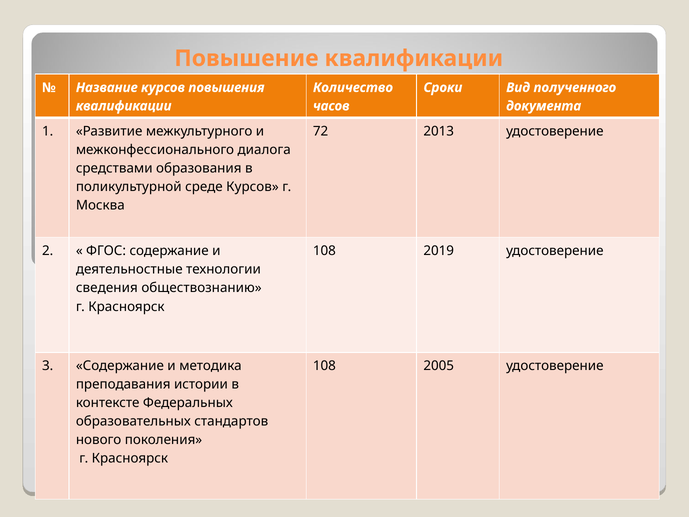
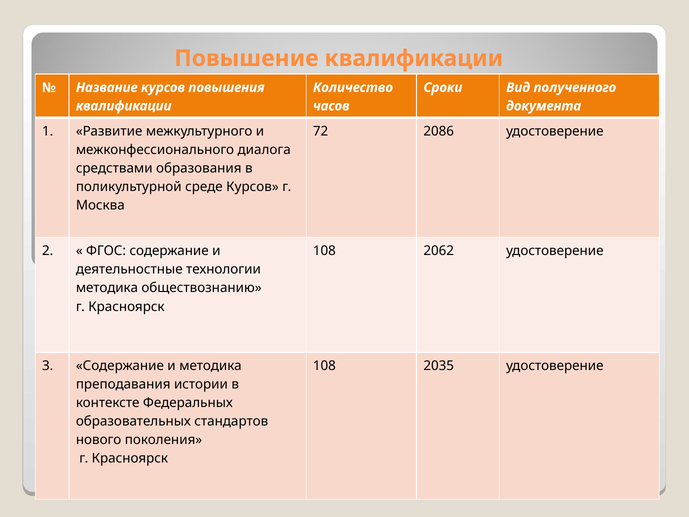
2013: 2013 -> 2086 (439, 131)
2019: 2019 -> 2062 (439, 251)
сведения: сведения -> методика (107, 288)
2005: 2005 -> 2035 (439, 366)
